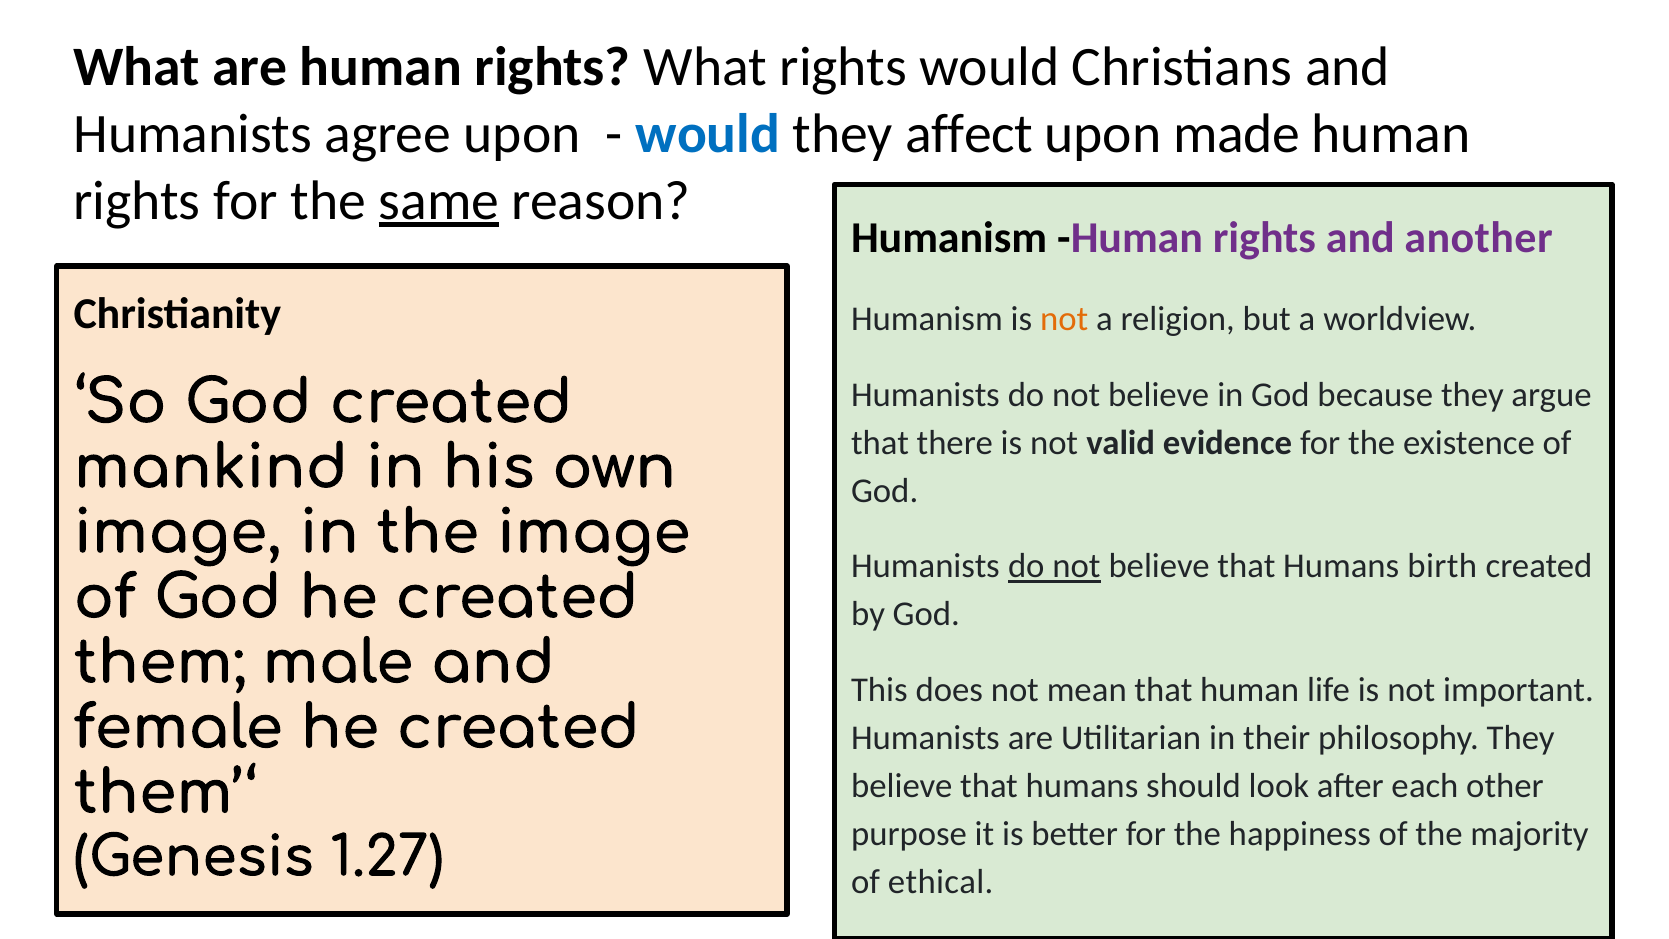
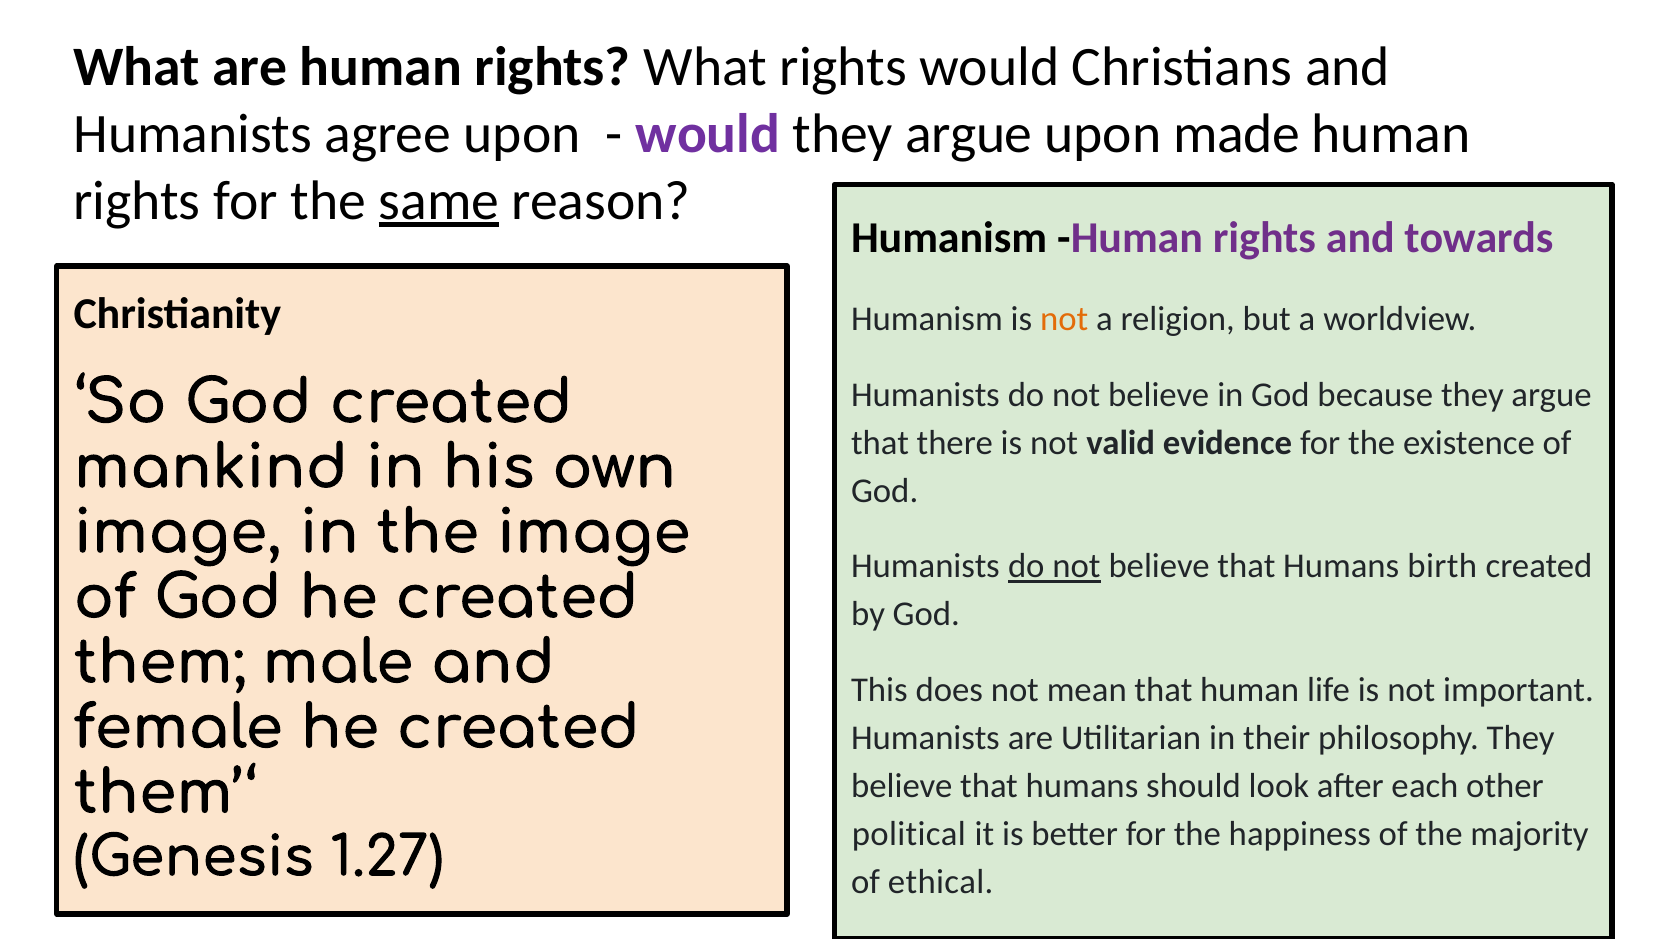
would colour: blue -> purple (708, 134)
affect: affect -> argue (969, 134)
another: another -> towards (1479, 238)
purpose: purpose -> political (909, 834)
